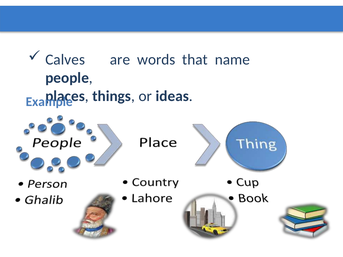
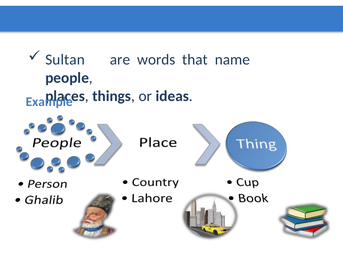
Calves: Calves -> Sultan (65, 60)
